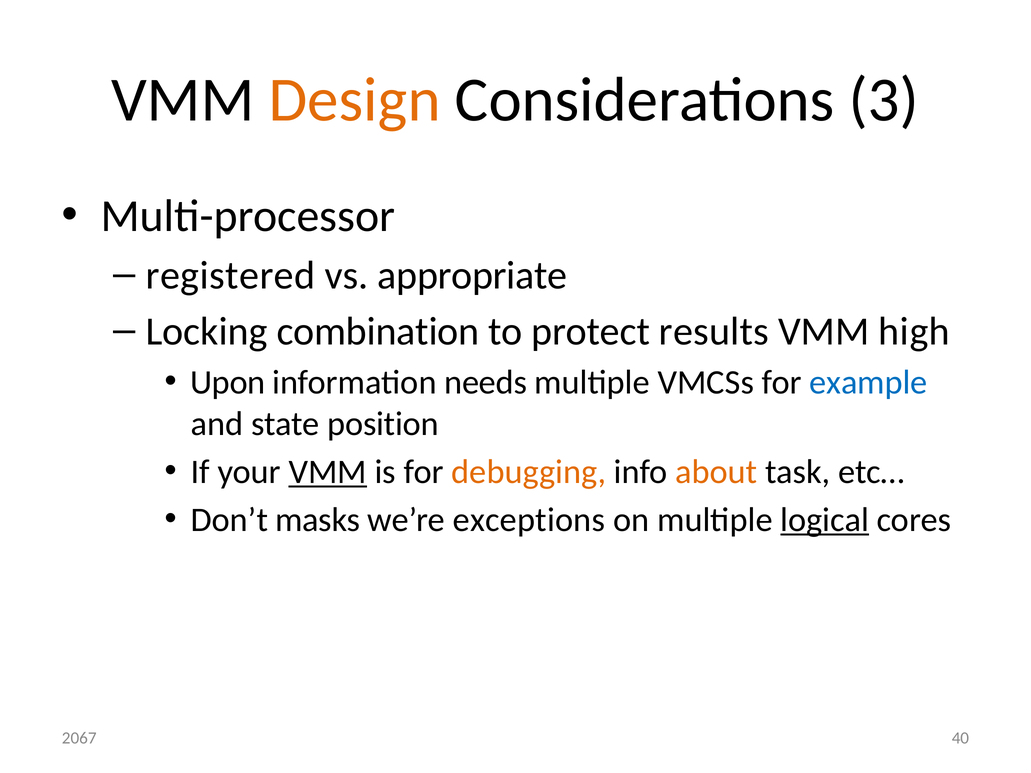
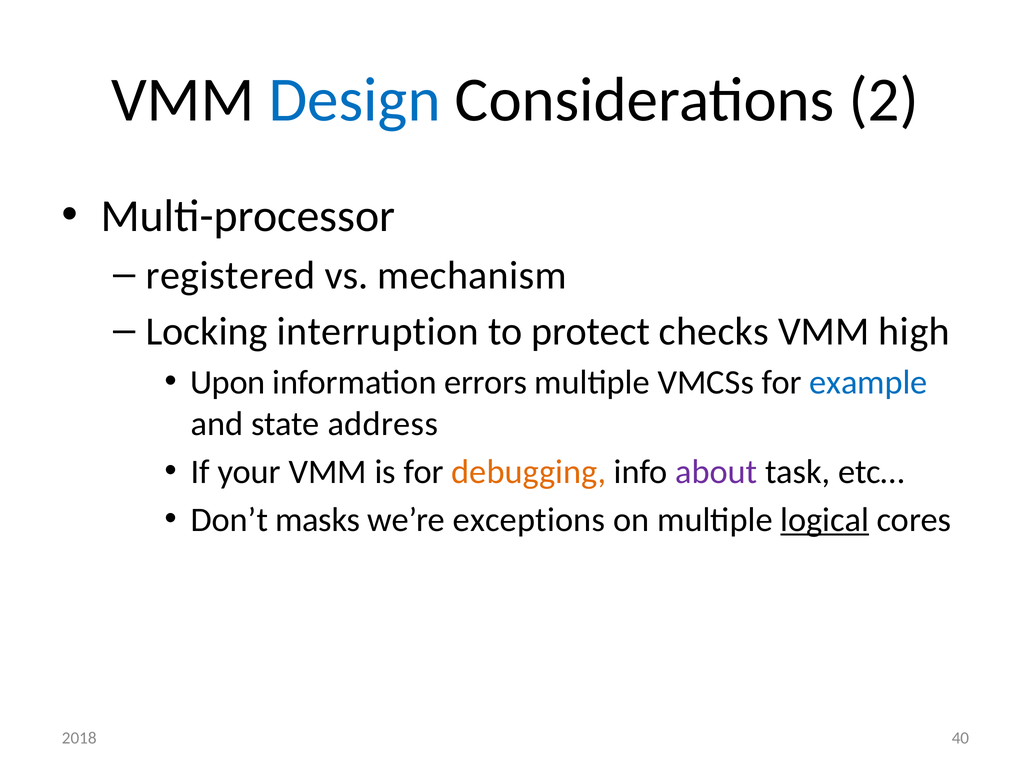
Design colour: orange -> blue (355, 100)
3: 3 -> 2 (884, 100)
appropriate: appropriate -> mechanism (472, 275)
combination: combination -> interruption (378, 332)
results: results -> checks (714, 332)
needs: needs -> errors (486, 383)
position: position -> address (383, 424)
VMM underline: present -> none (328, 472)
about colour: orange -> purple (716, 472)
2067: 2067 -> 2018 (79, 738)
